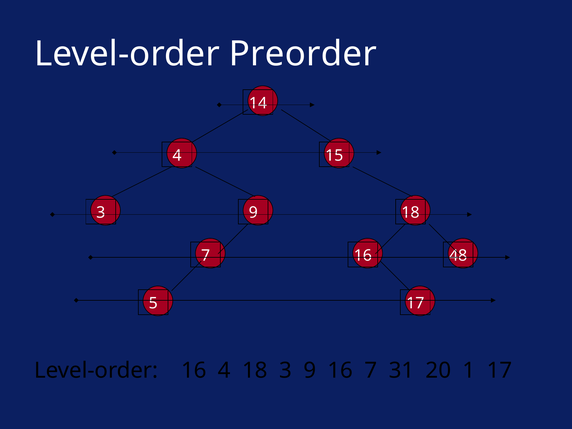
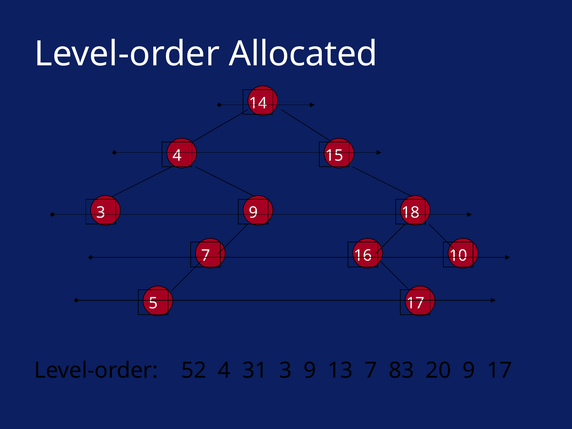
Preorder: Preorder -> Allocated (303, 54)
48: 48 -> 10 (458, 256)
Level-order 16: 16 -> 52 (194, 370)
4 18: 18 -> 31 (255, 370)
9 16: 16 -> 13 (340, 370)
31: 31 -> 83 (401, 370)
20 1: 1 -> 9 (469, 370)
